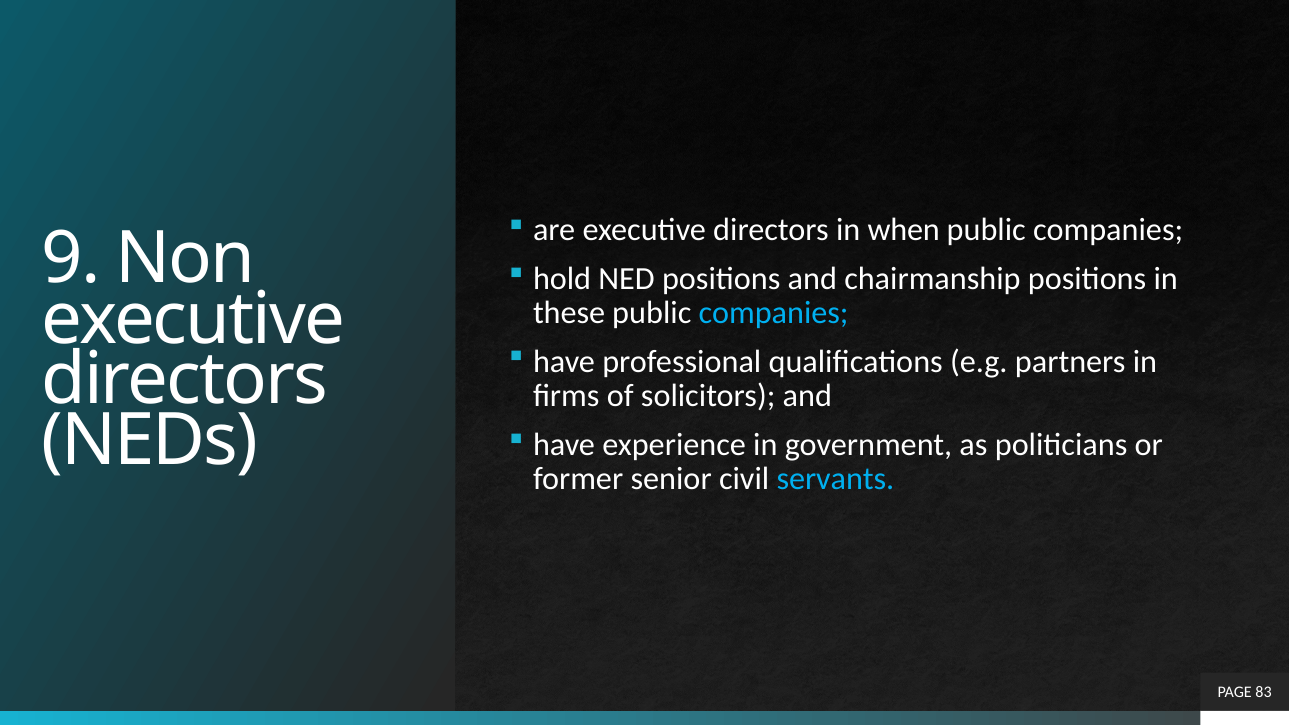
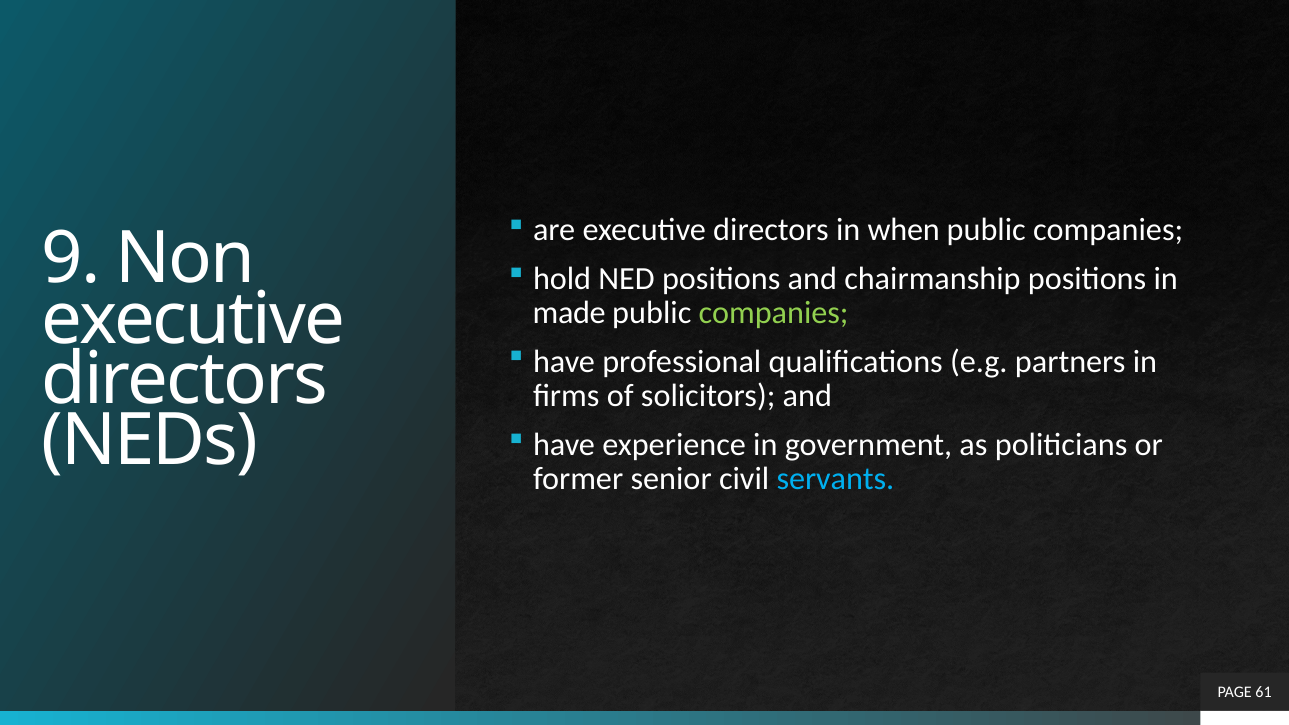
these: these -> made (569, 313)
companies colour: light blue -> light green (774, 313)
83: 83 -> 61 (1264, 693)
